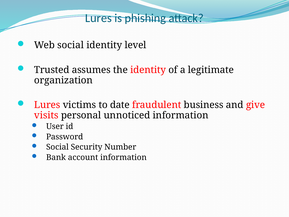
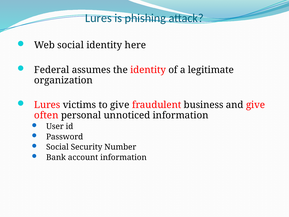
level: level -> here (135, 45)
Trusted: Trusted -> Federal (52, 70)
to date: date -> give (120, 105)
visits: visits -> often (46, 115)
